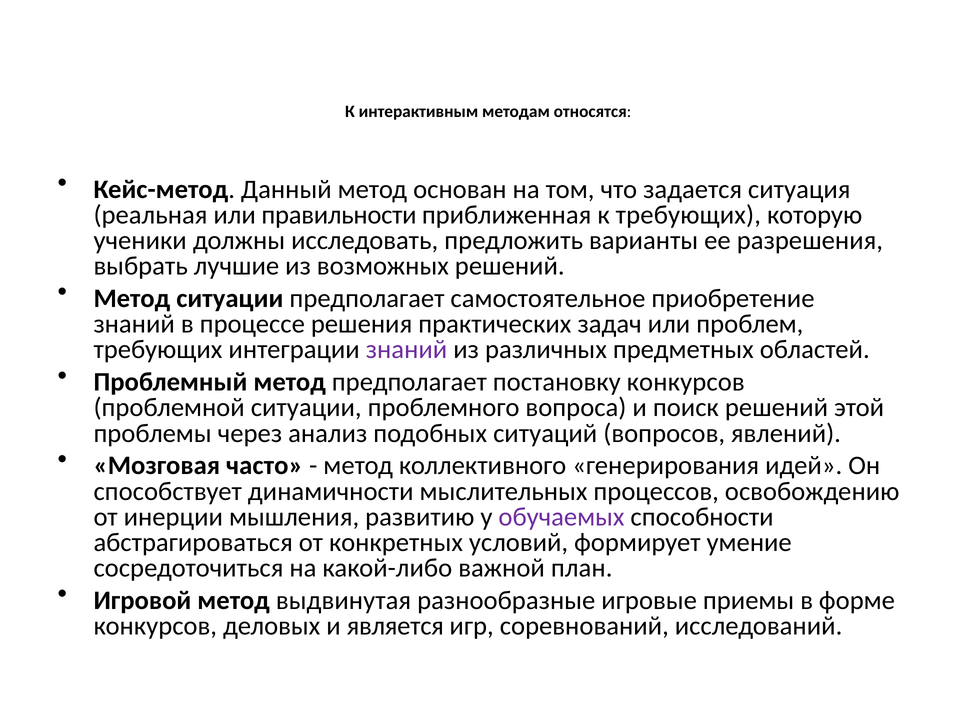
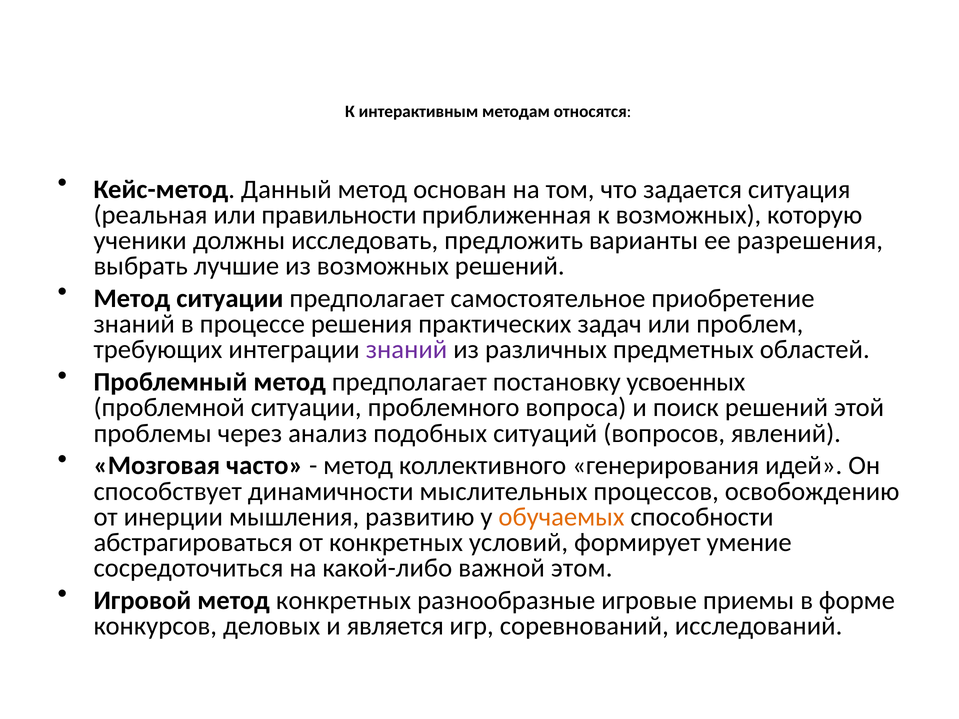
к требующих: требующих -> возможных (688, 215)
постановку конкурсов: конкурсов -> усвоенных (686, 382)
обучаемых colour: purple -> orange (561, 517)
план: план -> этом (582, 568)
метод выдвинутая: выдвинутая -> конкретных (344, 601)
